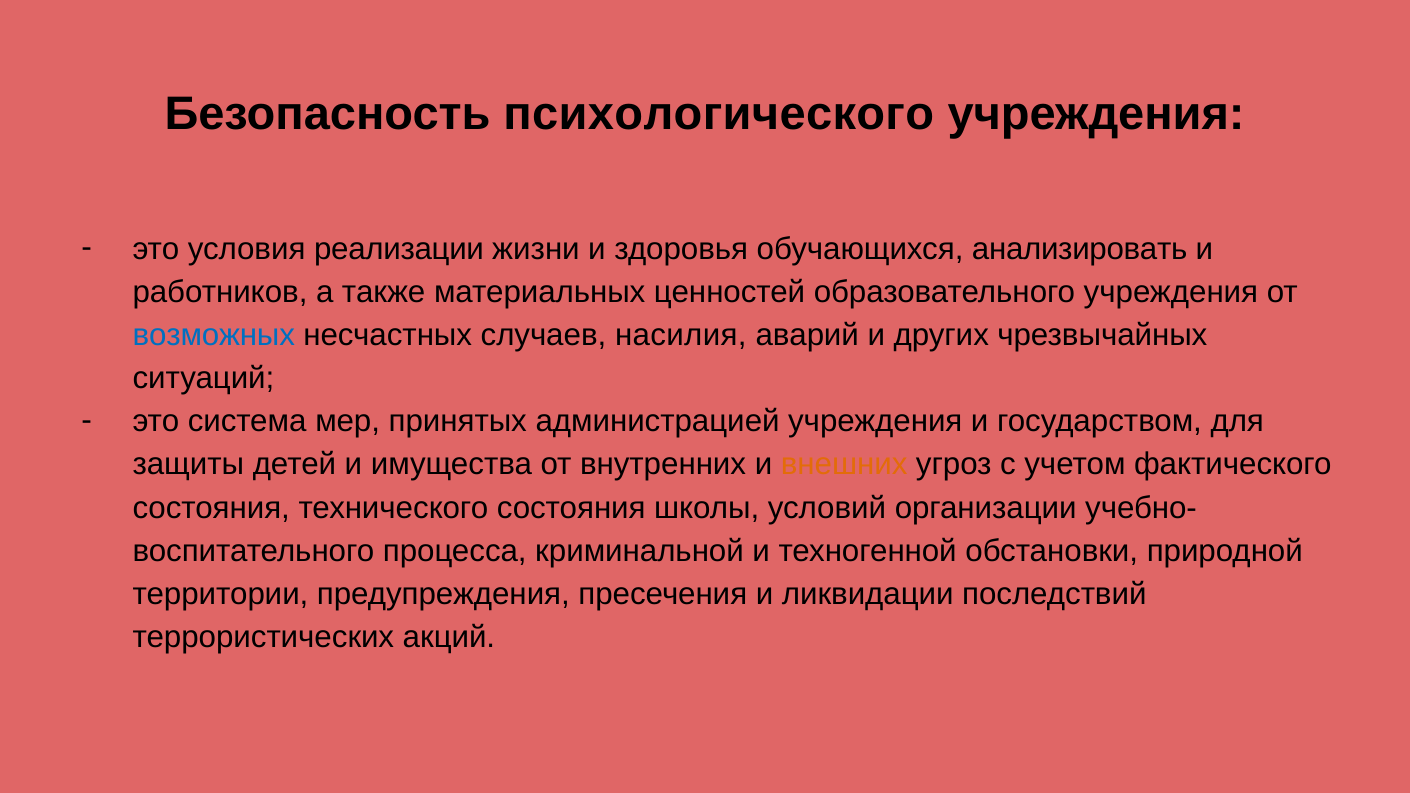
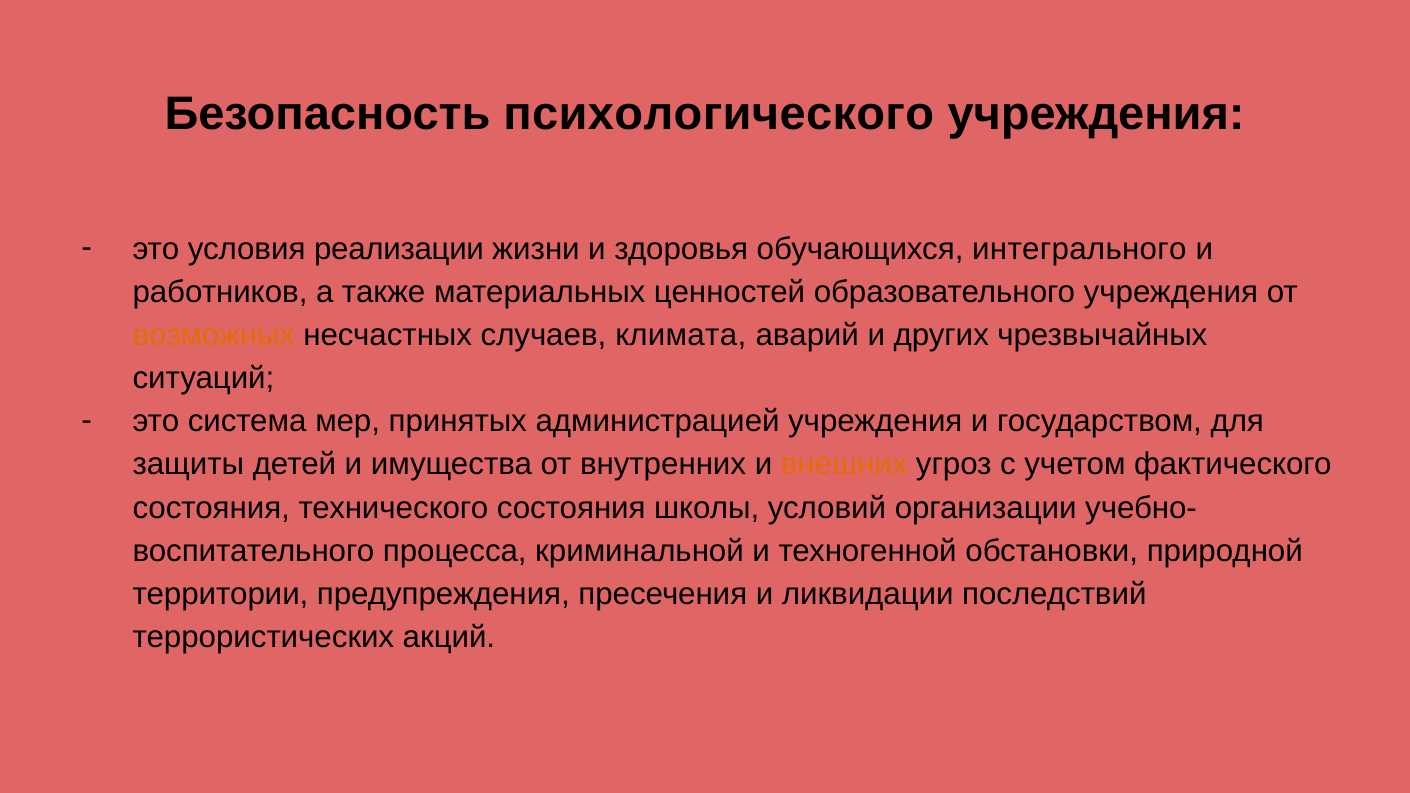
анализировать: анализировать -> интегрального (1079, 249)
возможных colour: blue -> orange (214, 335)
насилия: насилия -> климата (681, 335)
